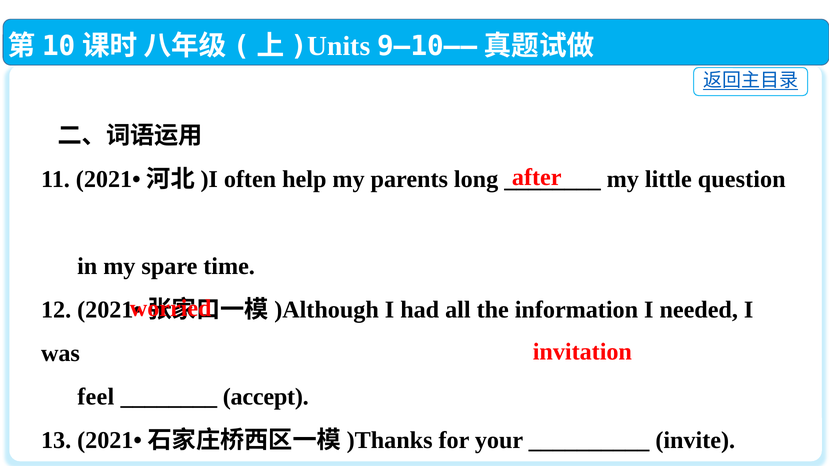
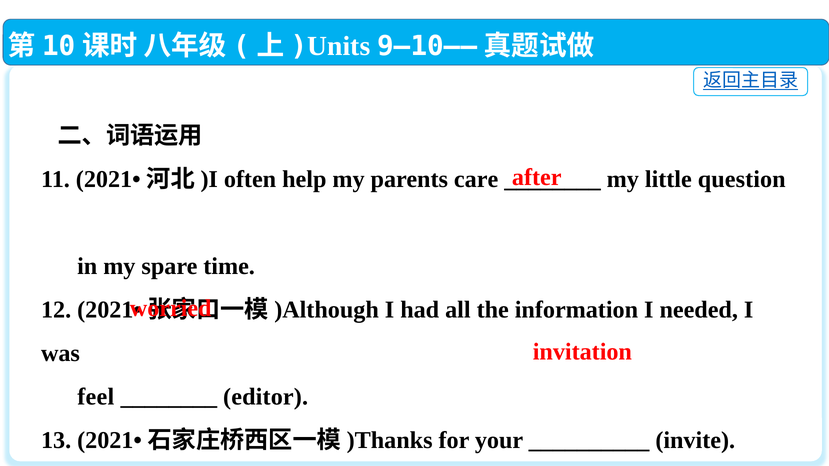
long: long -> care (476, 179)
accept: accept -> editor (266, 397)
